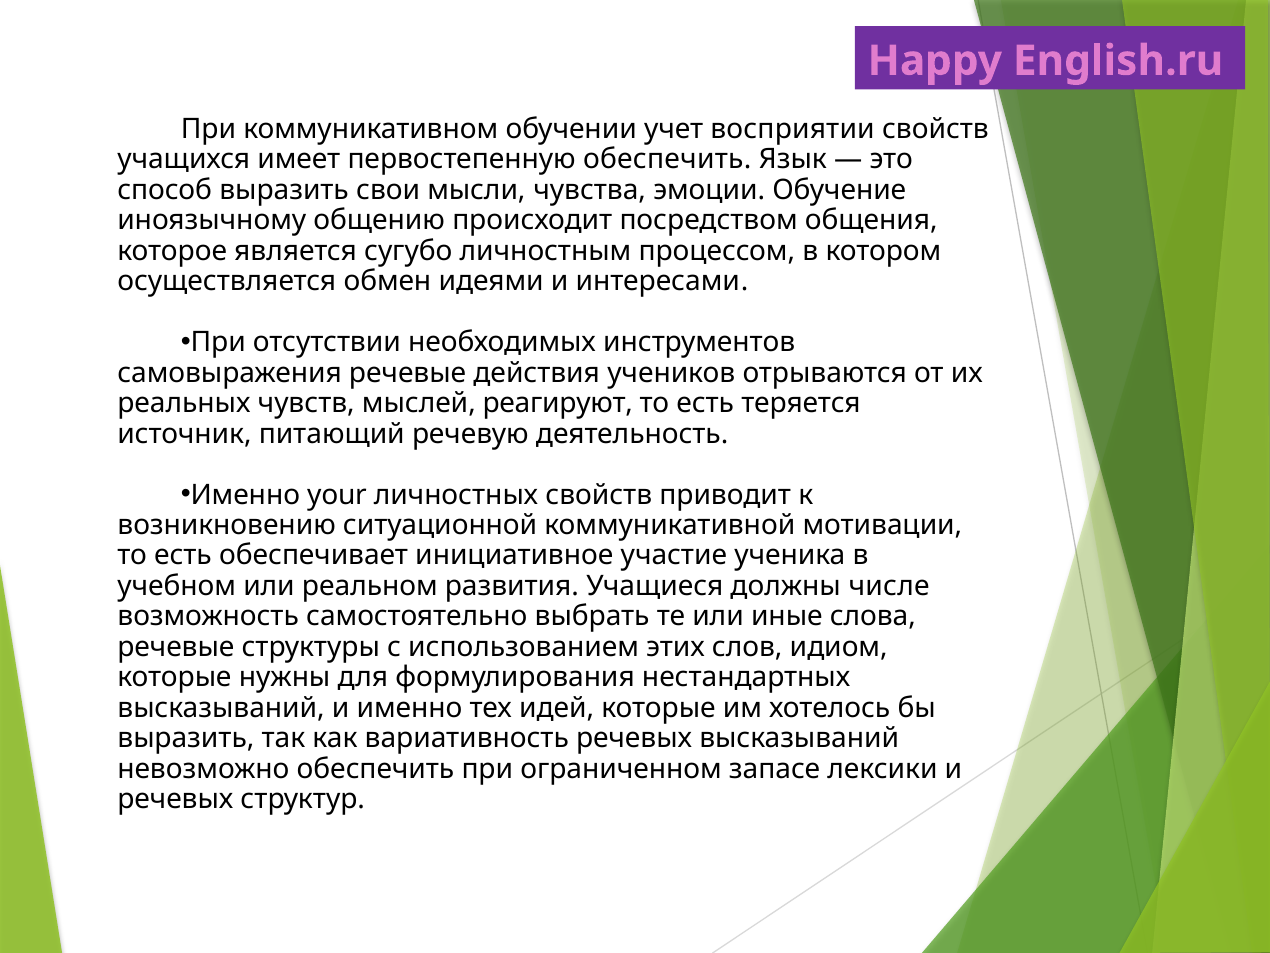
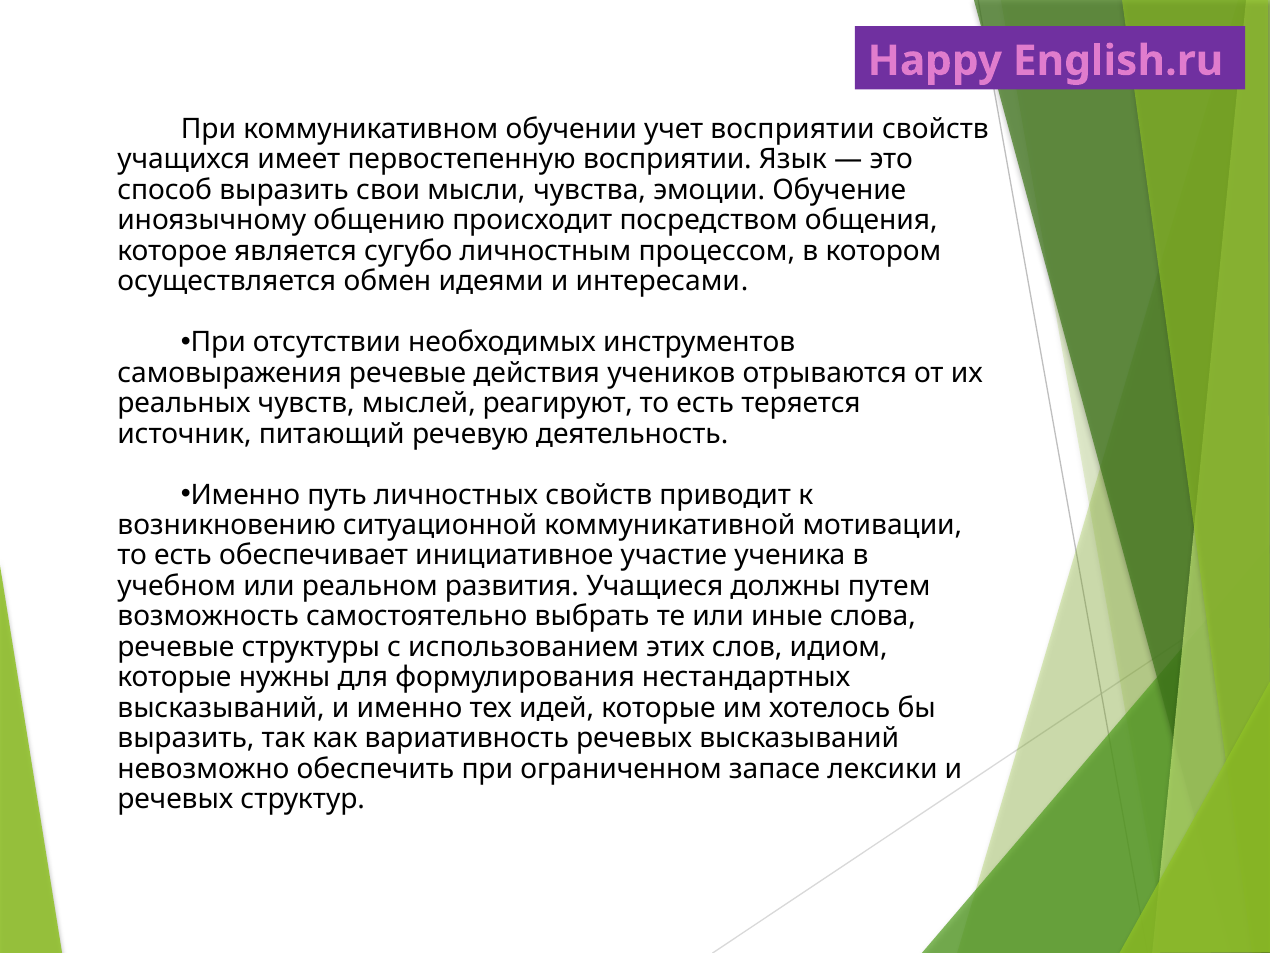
первостепенную обеспечить: обеспечить -> восприятии (667, 160)
your: your -> путь (337, 494)
числе: числе -> путем (889, 586)
